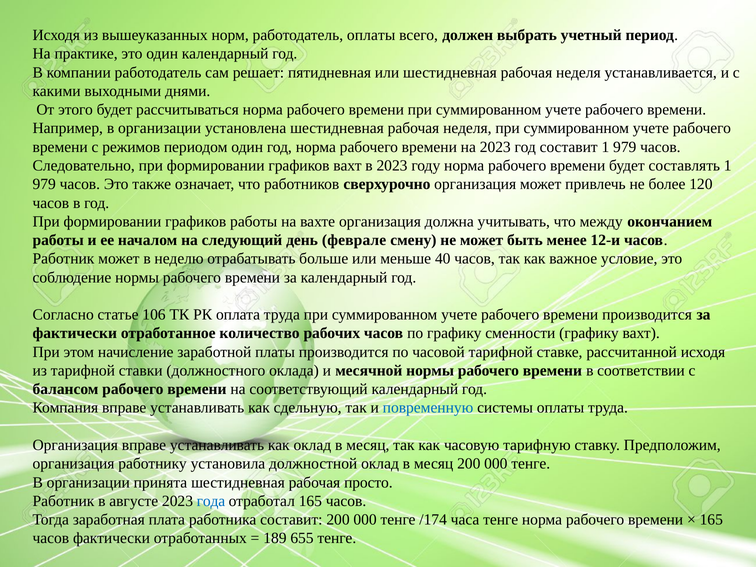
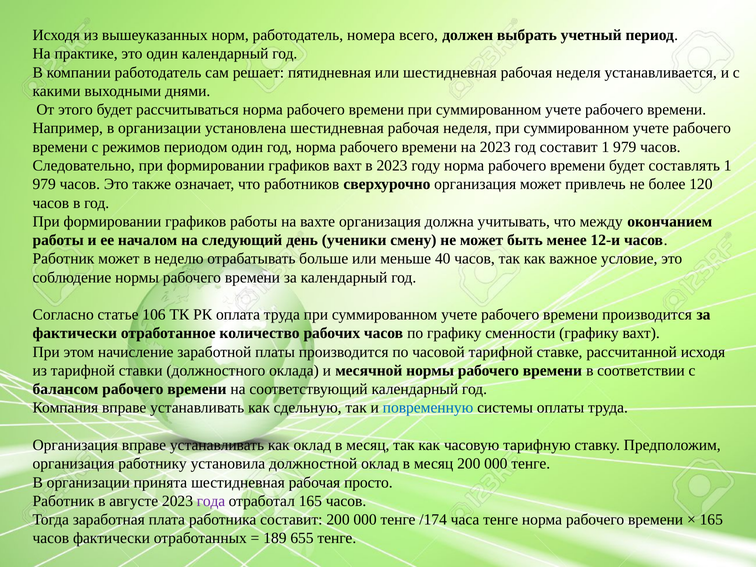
работодатель оплаты: оплаты -> номера (371, 35)
феврале: феврале -> ученики (354, 240)
года colour: blue -> purple (211, 501)
